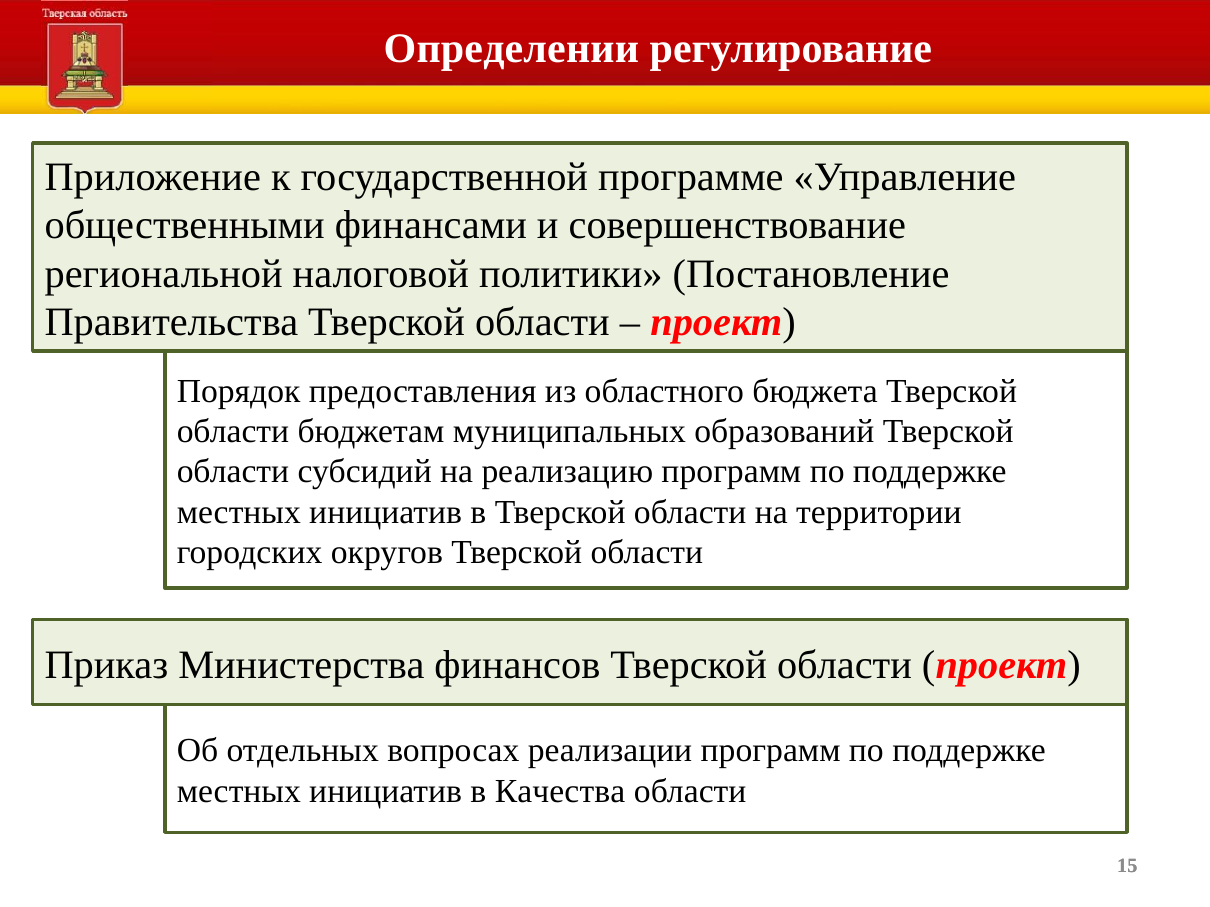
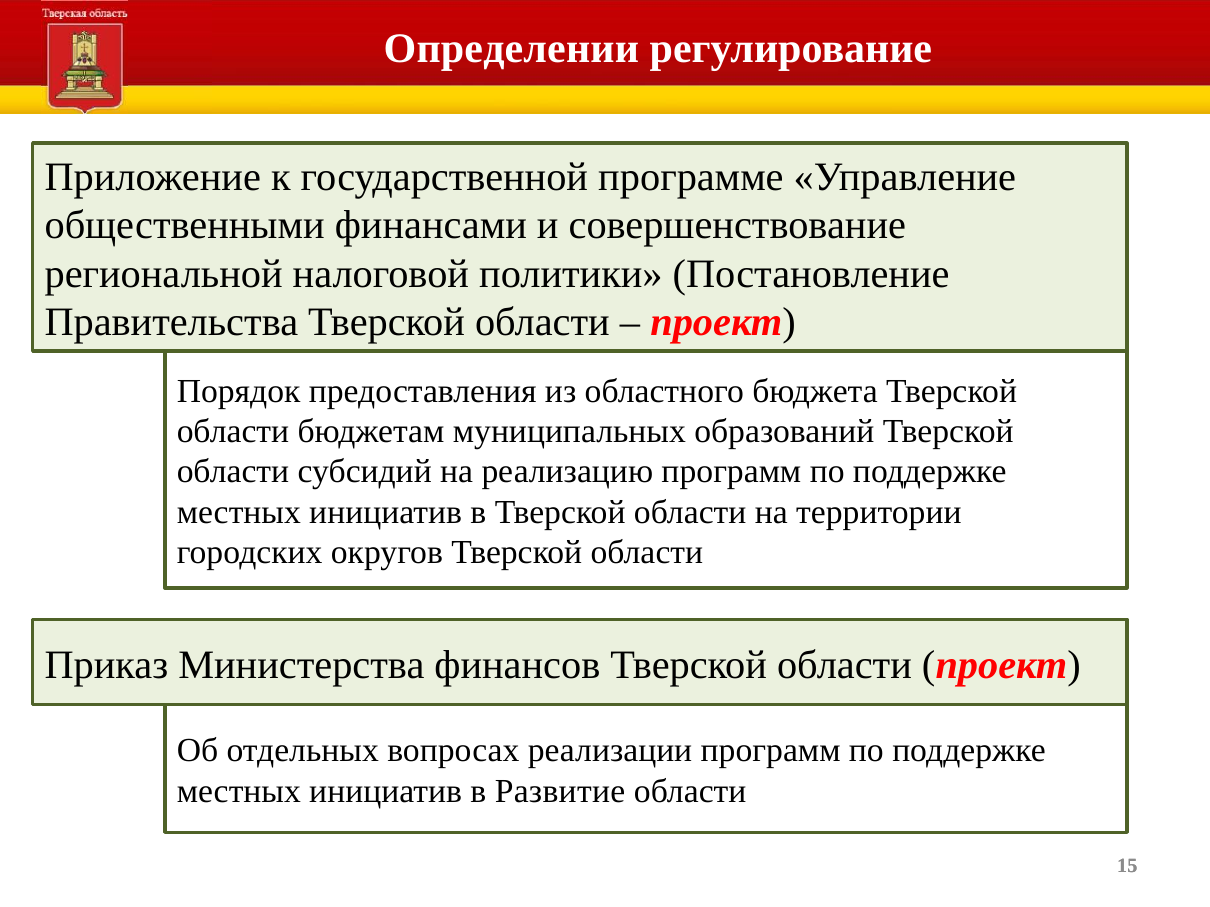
Качества: Качества -> Развитие (560, 791)
